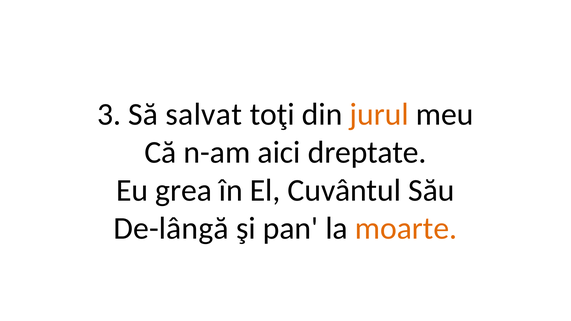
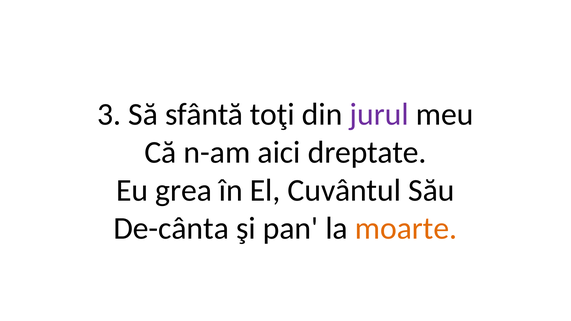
salvat: salvat -> sfântă (204, 114)
jurul colour: orange -> purple (379, 114)
De-lângă: De-lângă -> De-cânta (171, 228)
